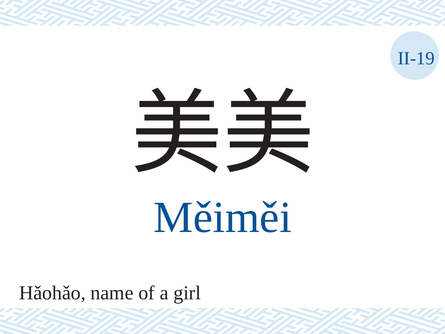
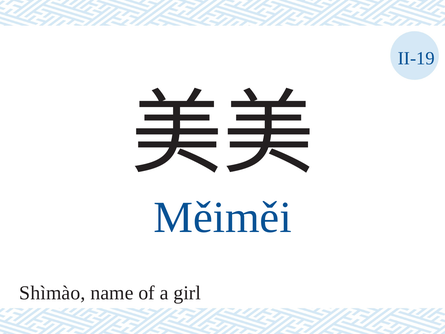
Hǎohǎo: Hǎohǎo -> Shìmào (52, 293)
